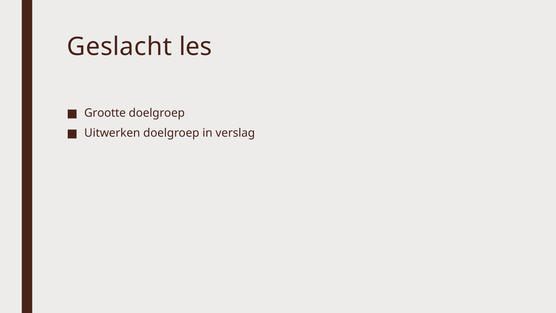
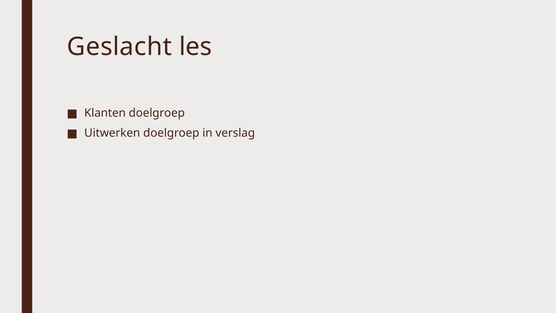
Grootte: Grootte -> Klanten (105, 113)
